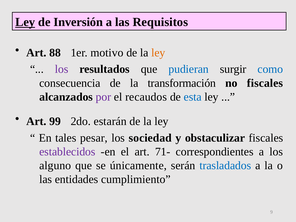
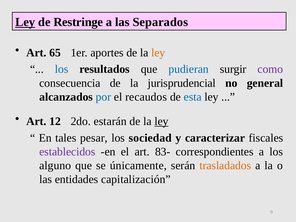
Inversión: Inversión -> Restringe (78, 22)
Requisitos: Requisitos -> Separados (160, 22)
88: 88 -> 65 (55, 53)
motivo: motivo -> aportes (107, 53)
los colour: purple -> blue (62, 69)
como colour: blue -> purple (270, 69)
transformación: transformación -> jurisprudencial (182, 83)
no fiscales: fiscales -> general (265, 83)
por colour: purple -> blue (103, 97)
99: 99 -> 12 (55, 121)
ley underline: none -> present (161, 121)
obstaculizar: obstaculizar -> caracterizar (215, 138)
71-: 71- -> 83- (163, 152)
trasladados colour: blue -> orange (225, 165)
cumplimiento: cumplimiento -> capitalización (136, 179)
